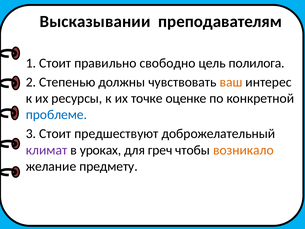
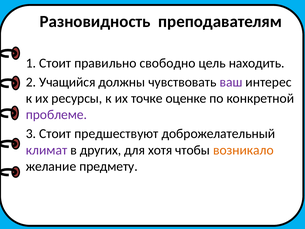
Высказывании: Высказывании -> Разновидность (95, 22)
полилога: полилога -> находить (257, 63)
Степенью: Степенью -> Учащийся (67, 82)
ваш colour: orange -> purple (231, 82)
проблеме colour: blue -> purple (56, 115)
уроках: уроках -> других (101, 150)
греч: греч -> хотя (160, 150)
